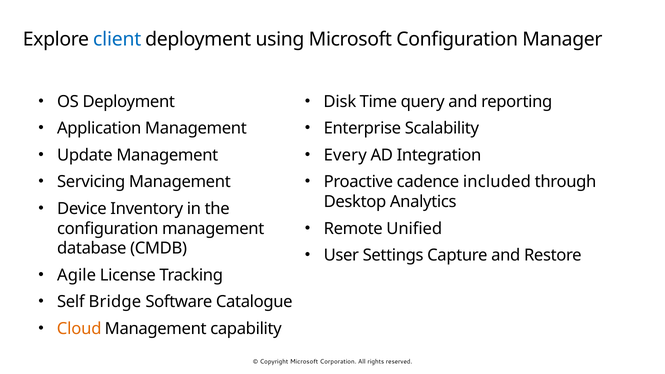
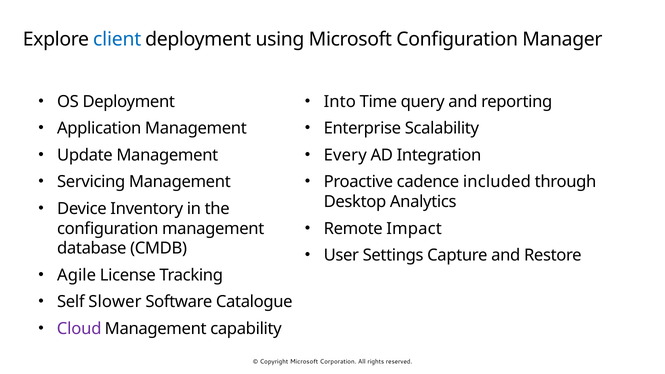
Disk: Disk -> Into (340, 102)
Unified: Unified -> Impact (414, 229)
Bridge: Bridge -> Slower (115, 302)
Cloud colour: orange -> purple (79, 329)
